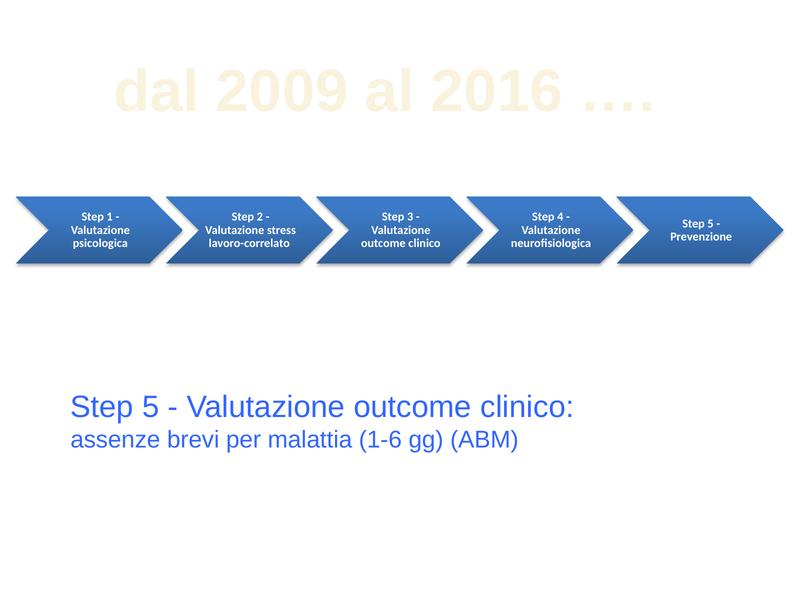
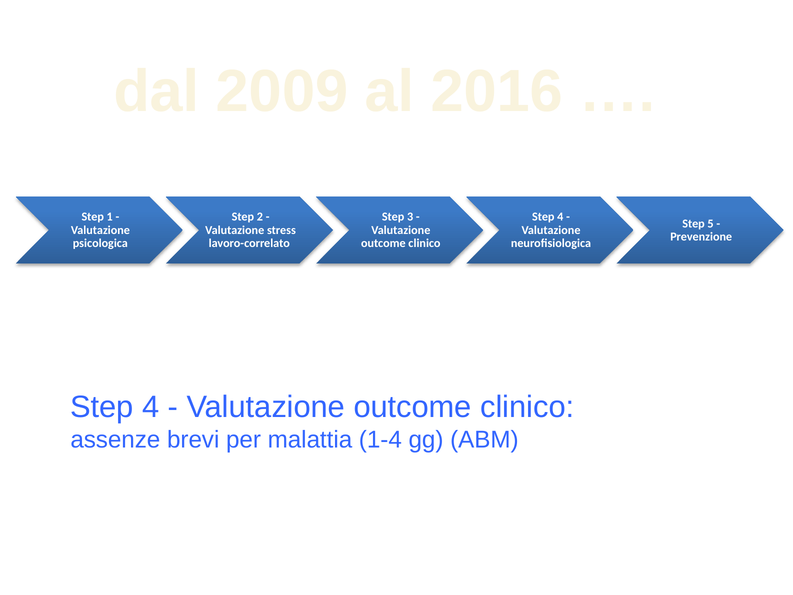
5: 5 -> 4 (151, 407)
1-6: 1-6 -> 1-4 (380, 439)
